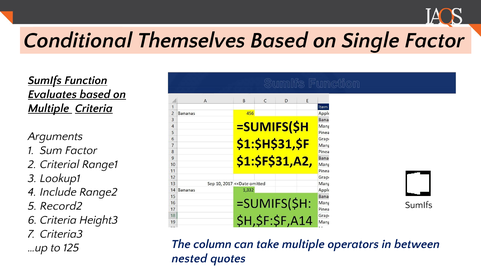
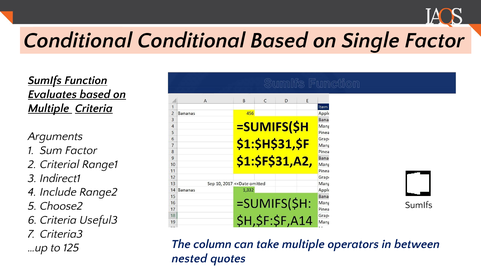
Conditional Themselves: Themselves -> Conditional (191, 40)
Lookup1: Lookup1 -> Indirect1 (60, 178)
Record2: Record2 -> Choose2 (61, 206)
Height3: Height3 -> Useful3 (99, 220)
